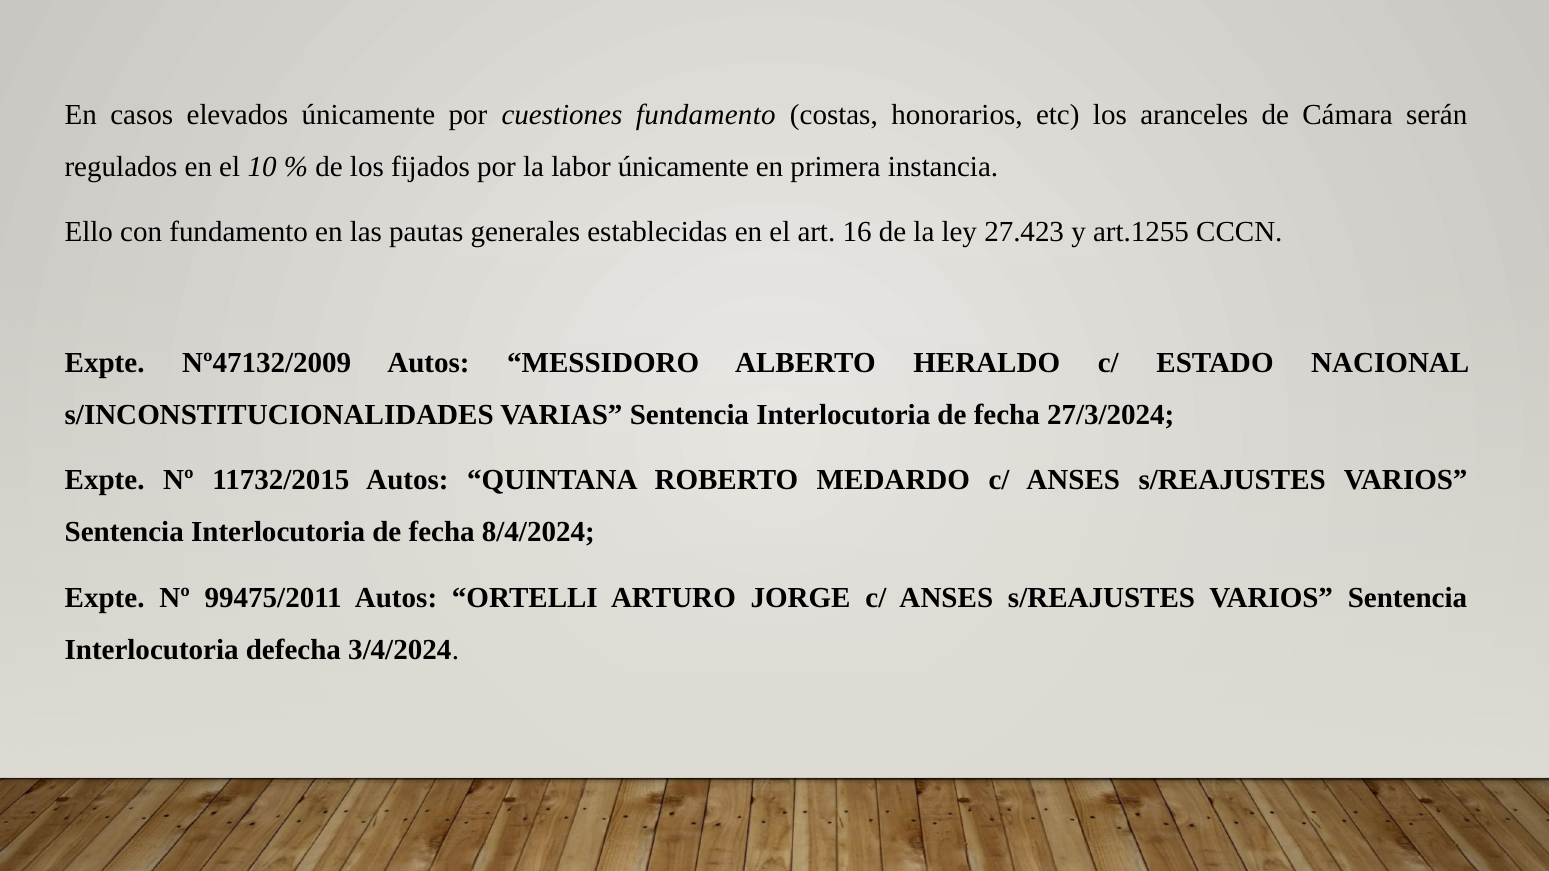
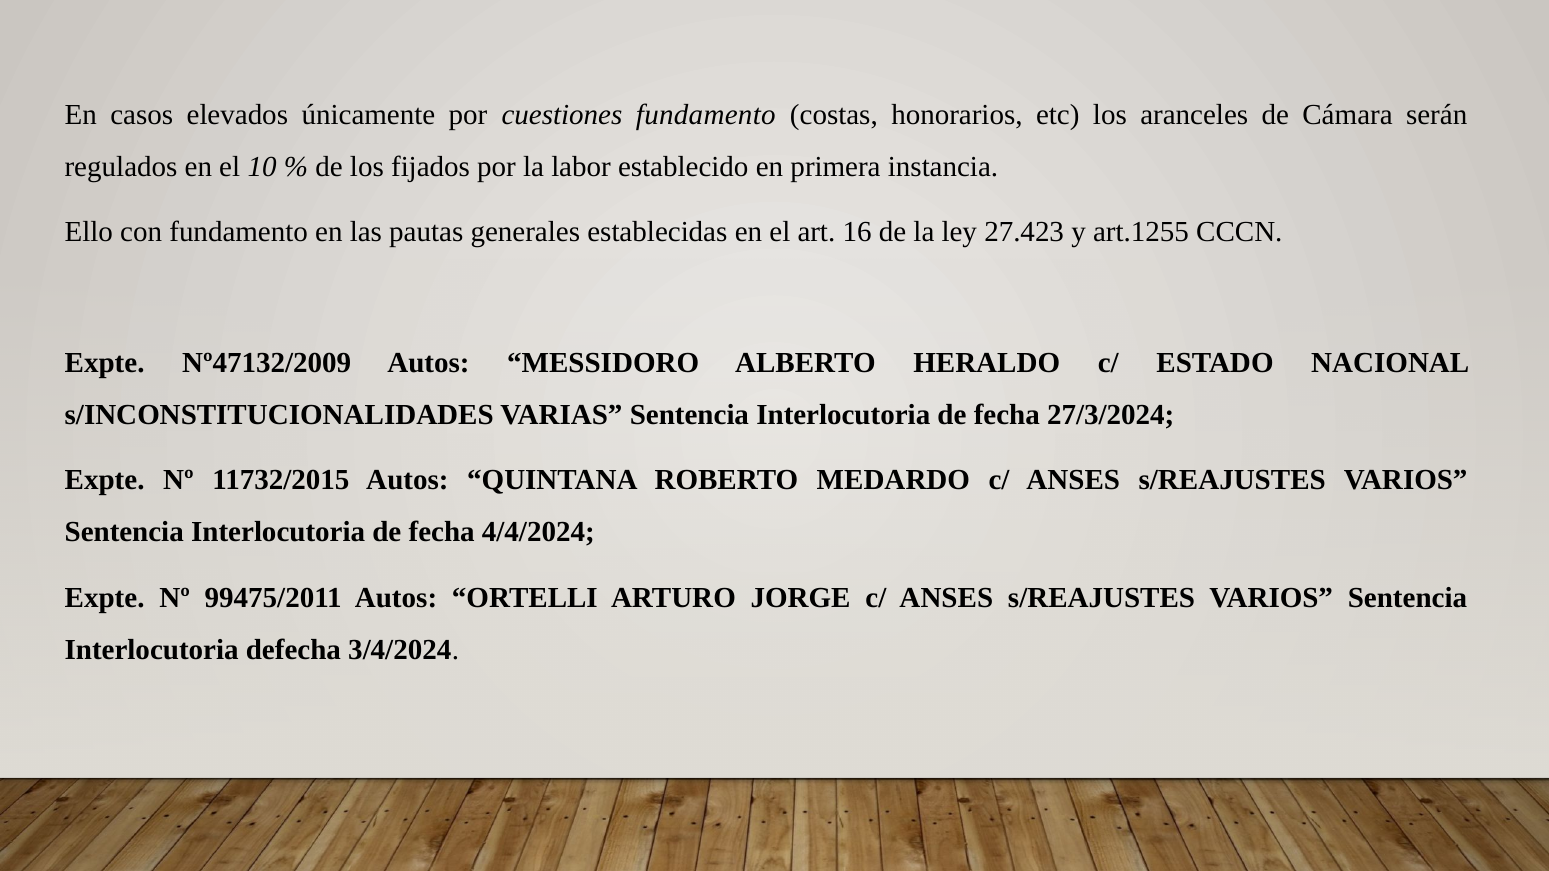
labor únicamente: únicamente -> establecido (683, 167)
8/4/2024: 8/4/2024 -> 4/4/2024 (538, 532)
